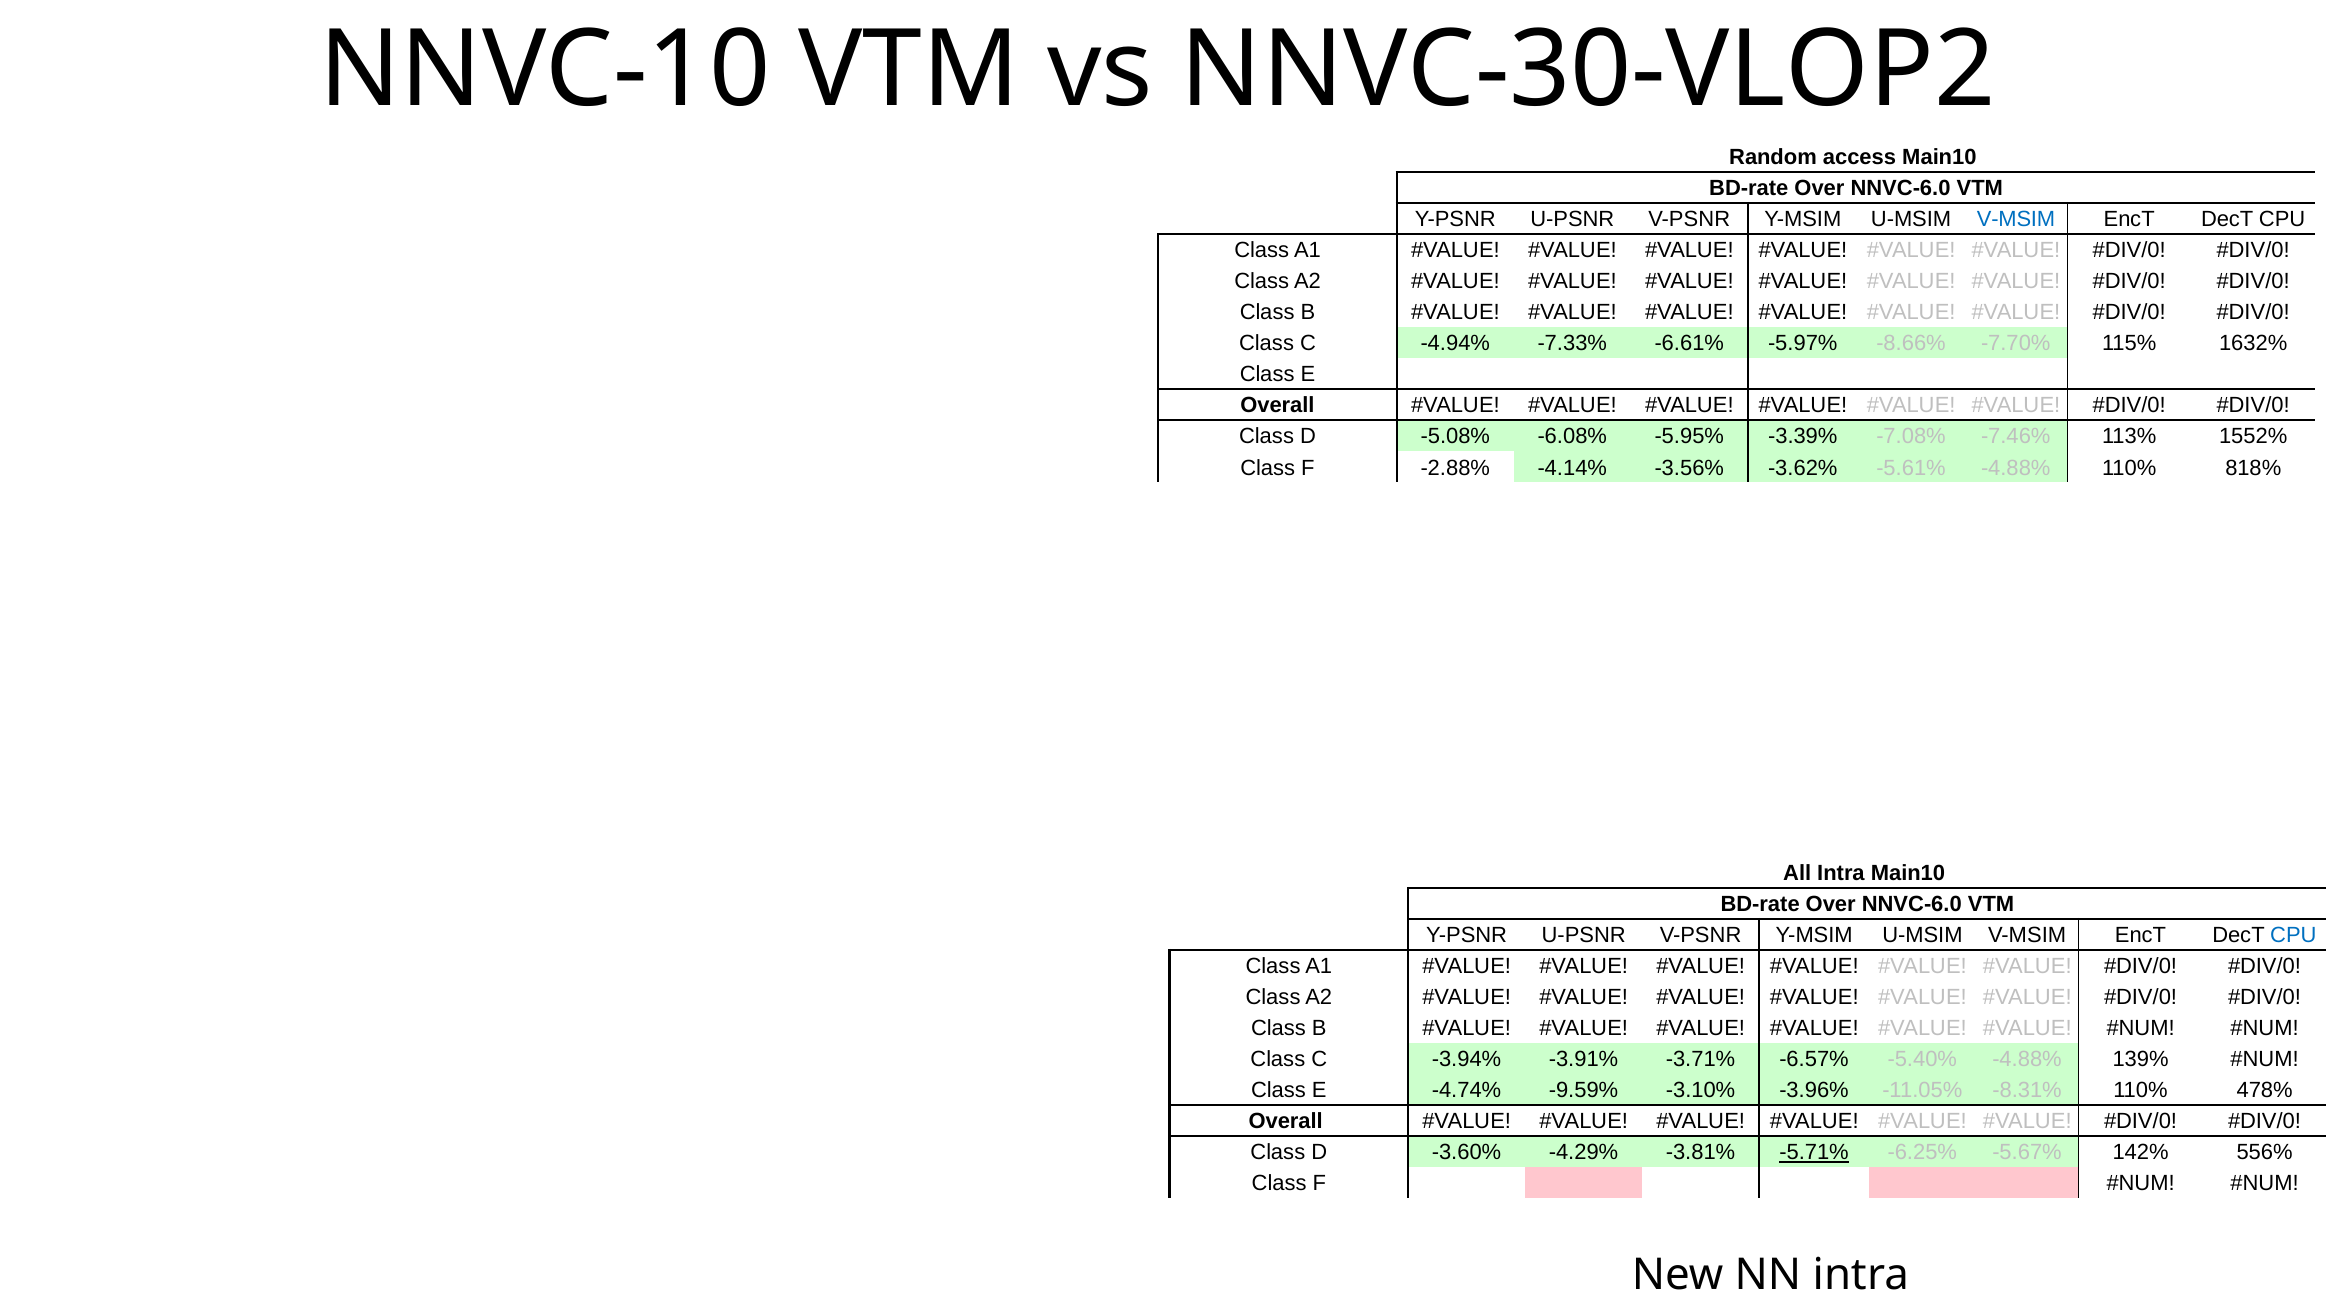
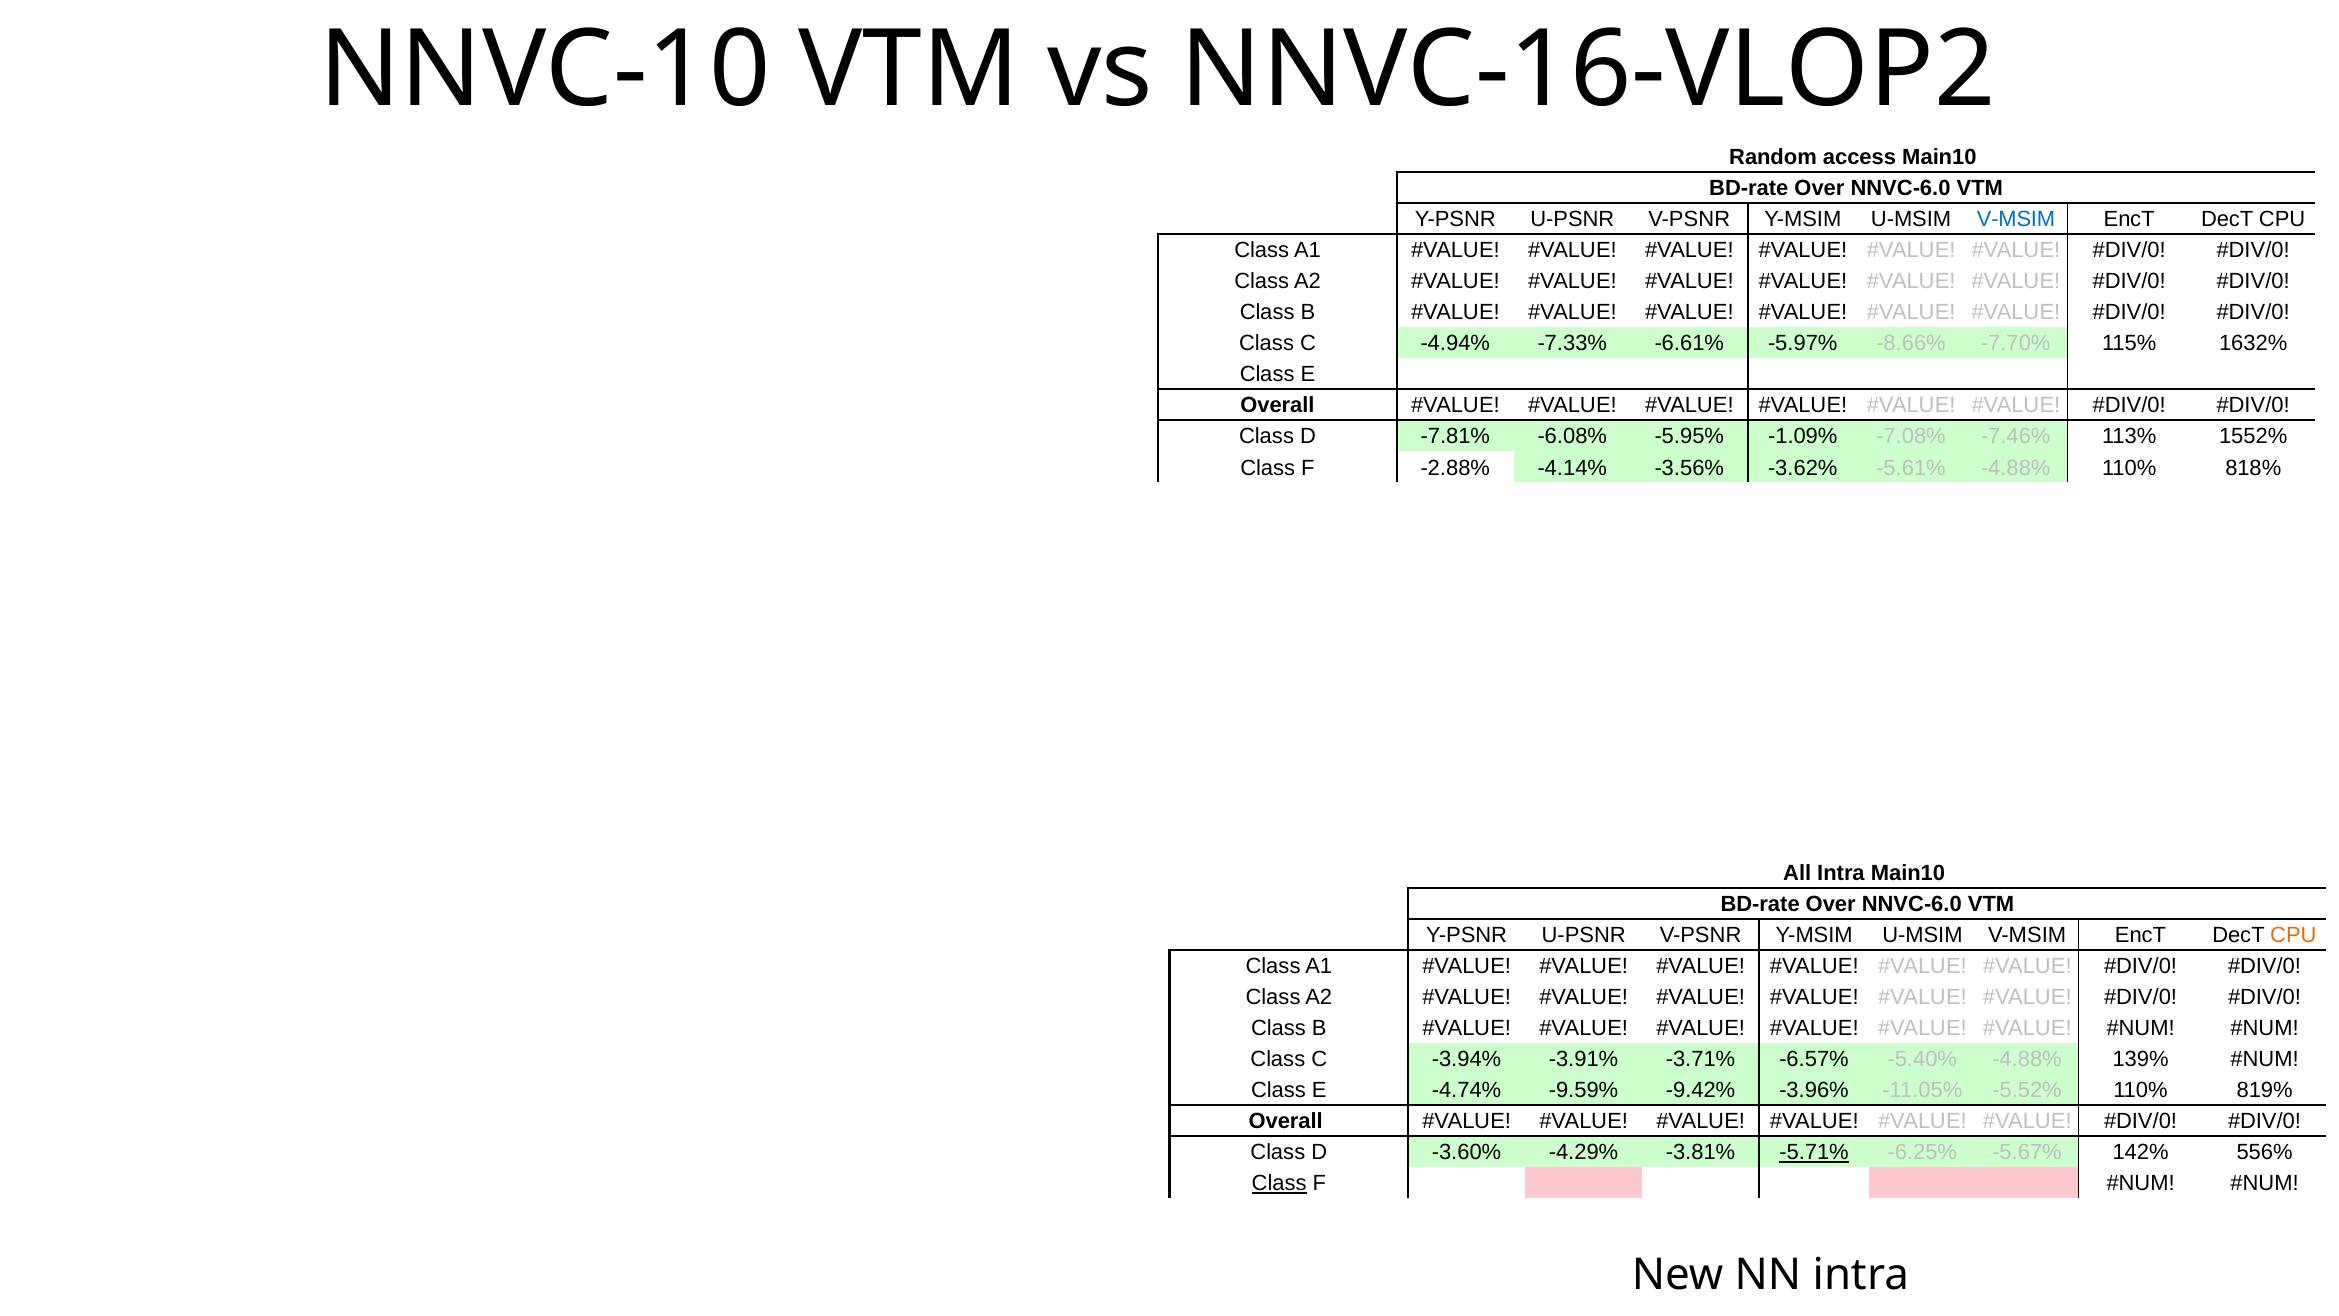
NNVC-30-VLOP2: NNVC-30-VLOP2 -> NNVC-16-VLOP2 (1588, 70)
-5.08%: -5.08% -> -7.81% (1455, 437)
-3.39%: -3.39% -> -1.09% (1803, 437)
CPU colour: blue -> orange (2293, 935)
-3.10%: -3.10% -> -9.42% (1701, 1090)
-8.31%: -8.31% -> -5.52% (2027, 1090)
478%: 478% -> 819% (2265, 1090)
Class underline: none -> present (1279, 1183)
